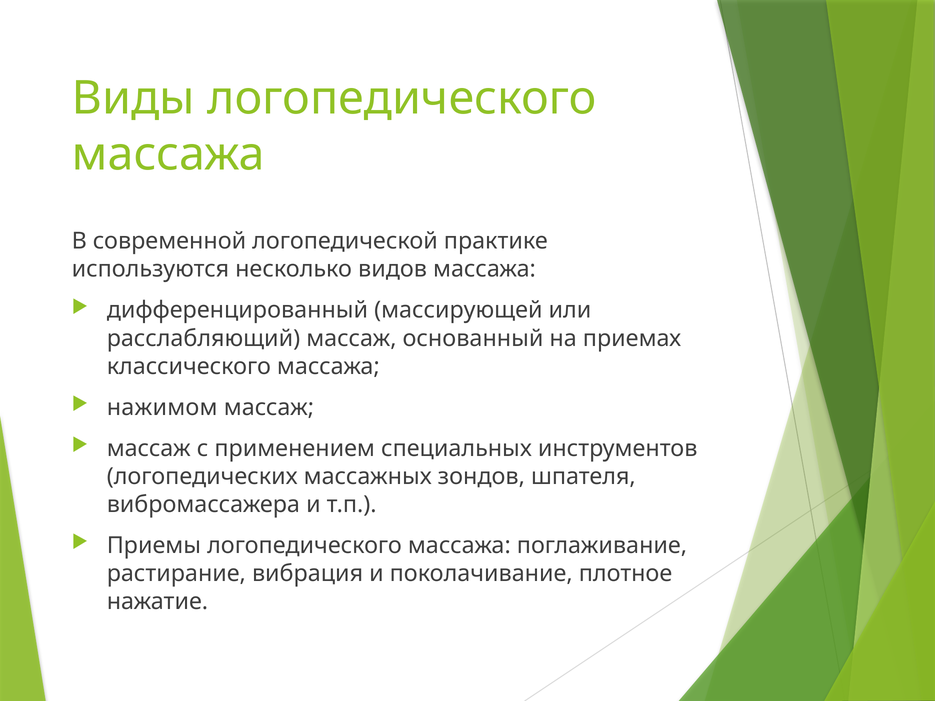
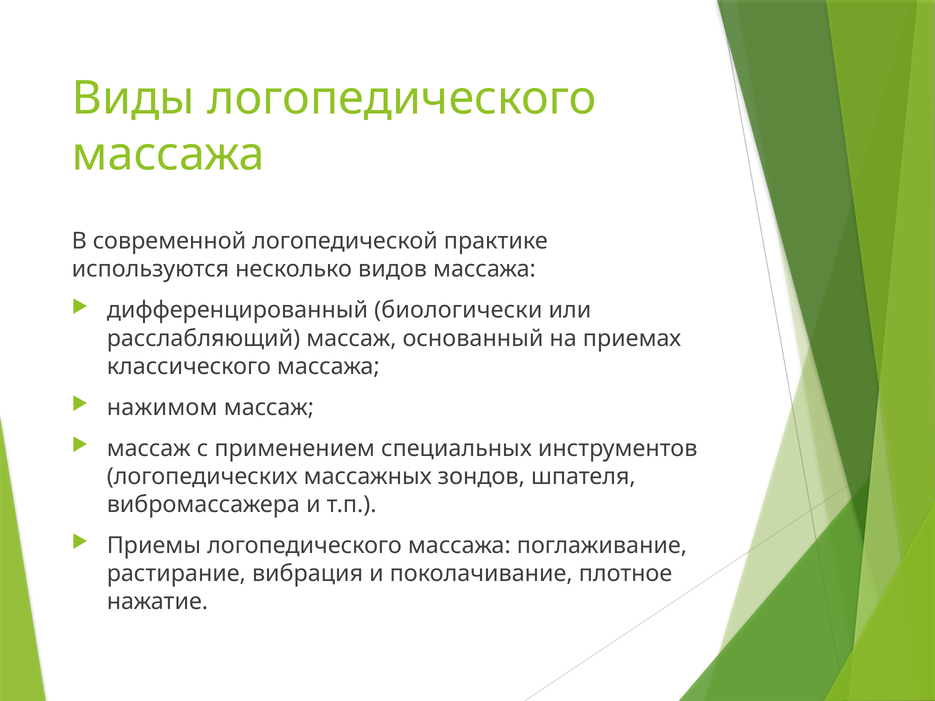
массирующей: массирующей -> биологически (458, 310)
